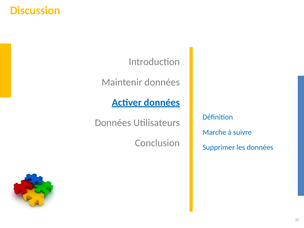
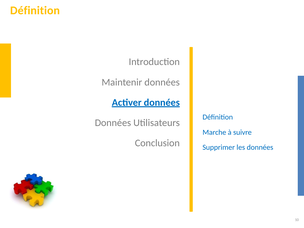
Discussion: Discussion -> Définition (35, 10)
